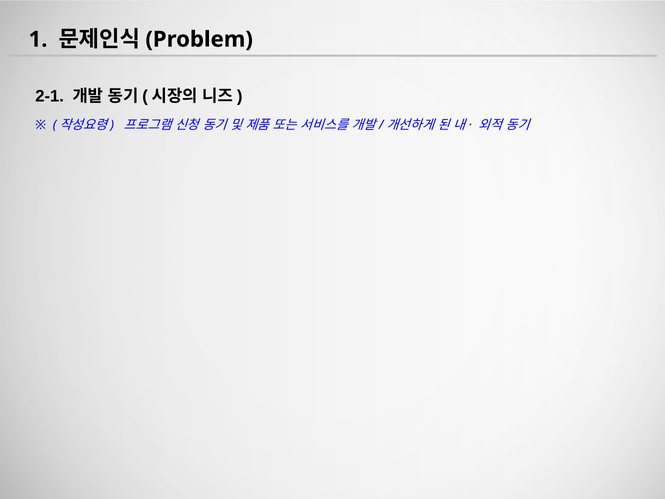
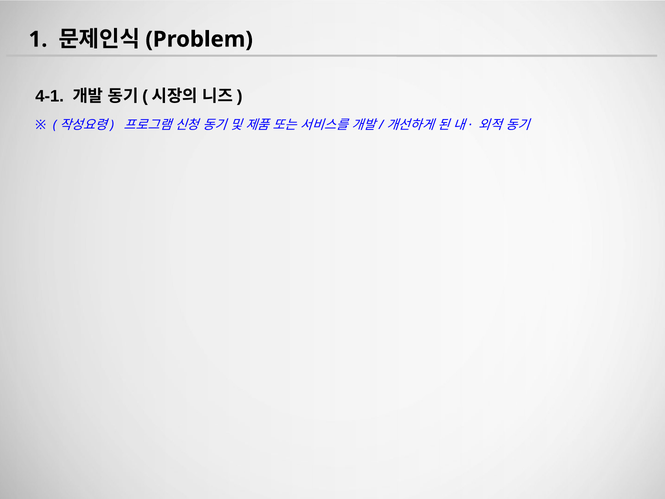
2-1: 2-1 -> 4-1 (50, 96)
